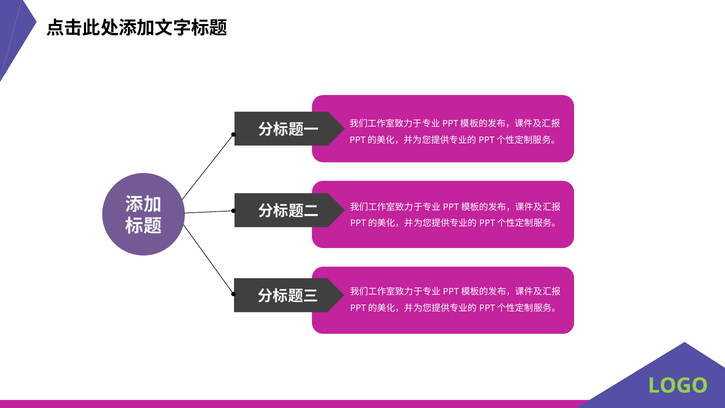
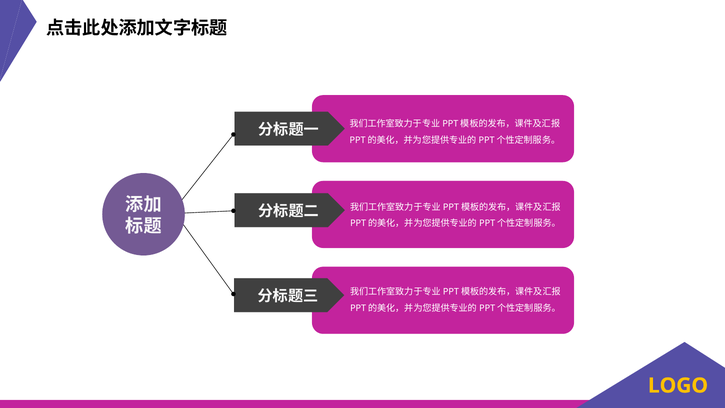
LOGO colour: light green -> yellow (678, 385)
